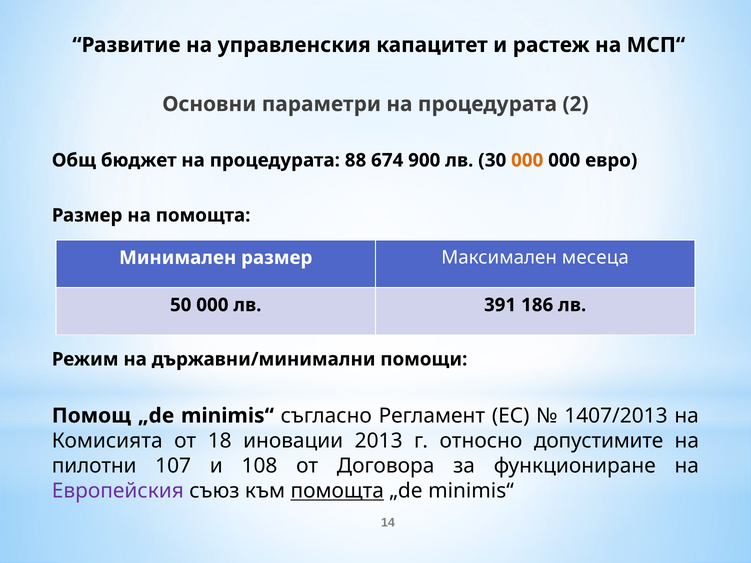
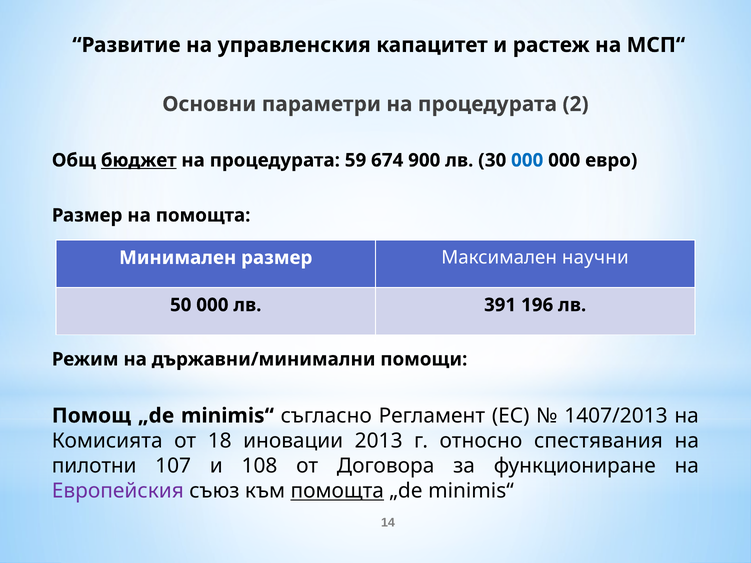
бюджет underline: none -> present (139, 160)
88: 88 -> 59 (356, 160)
000 colour: orange -> blue (527, 160)
месеца: месеца -> научни (595, 258)
186: 186 -> 196 (537, 305)
допустимите: допустимите -> спестявания (598, 441)
